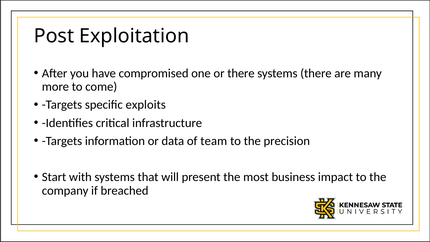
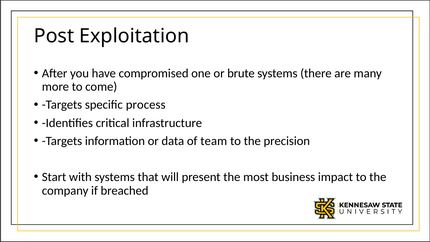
or there: there -> brute (241, 73)
exploits: exploits -> process (146, 105)
